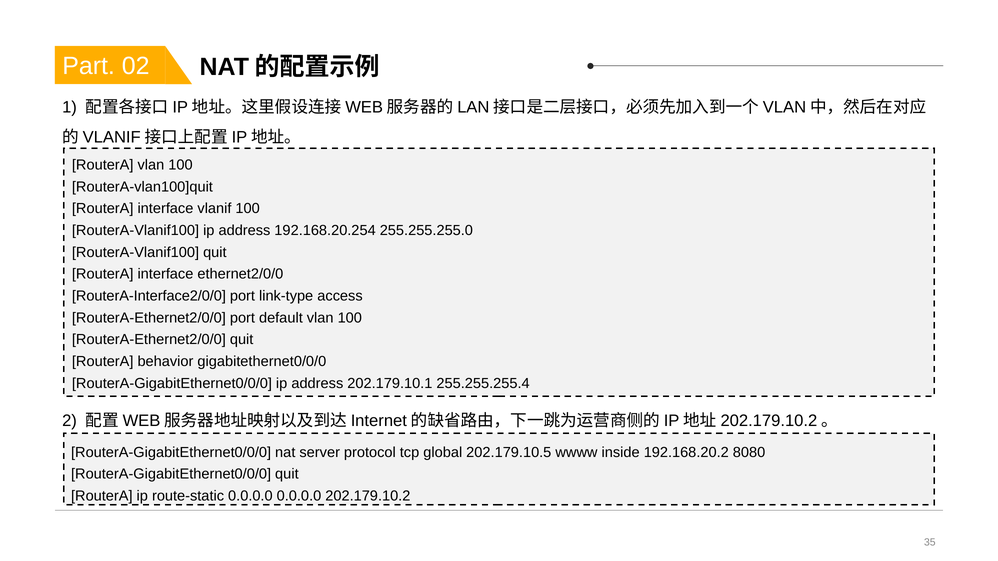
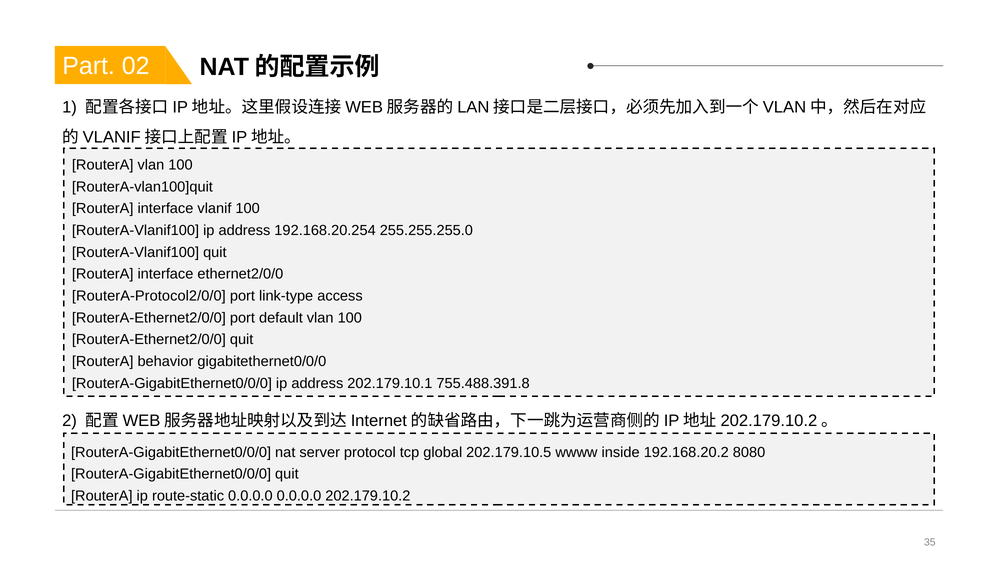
RouterA-Interface2/0/0: RouterA-Interface2/0/0 -> RouterA-Protocol2/0/0 (149, 296)
255.255.255.4: 255.255.255.4 -> 755.488.391.8 (483, 383)
